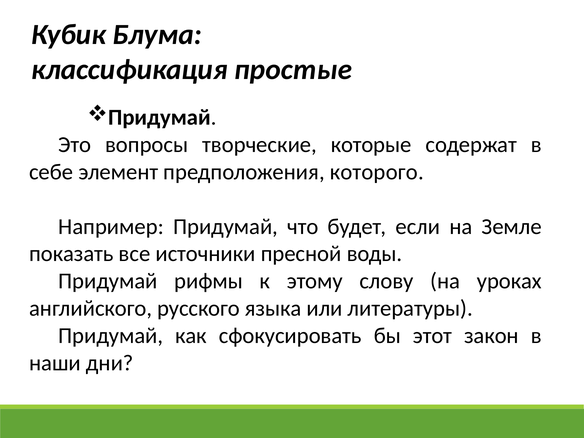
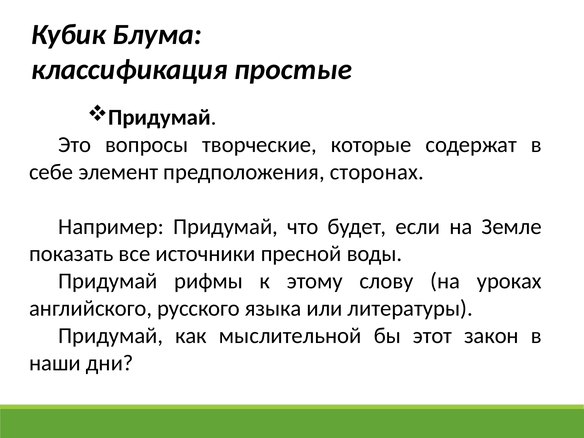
которого: которого -> сторонах (377, 172)
сфокусировать: сфокусировать -> мыслительной (290, 336)
